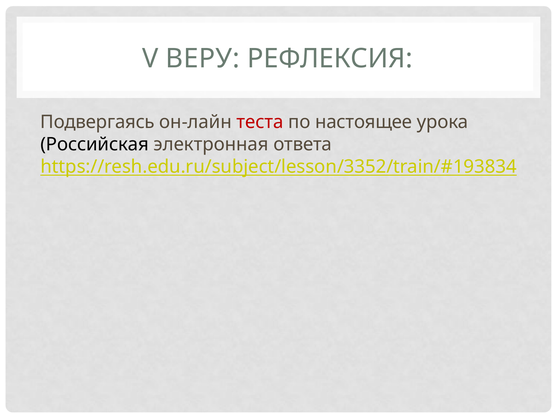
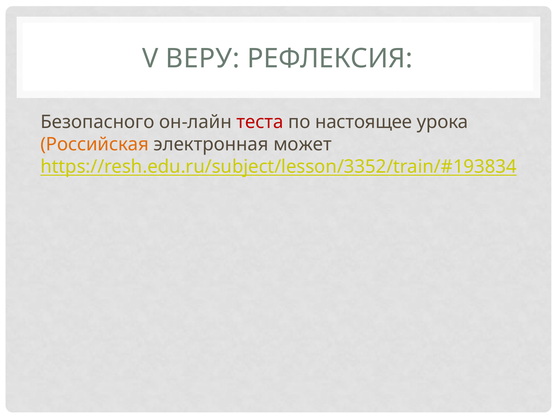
Подвергаясь: Подвергаясь -> Безопасного (97, 122)
Российская colour: black -> orange (95, 144)
ответа: ответа -> может (303, 144)
